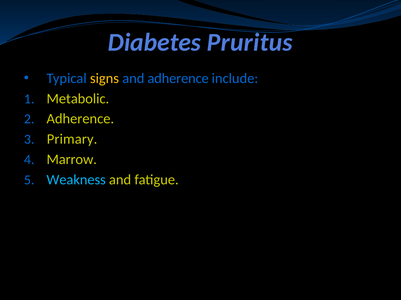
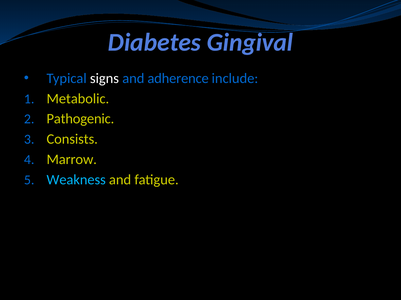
Pruritus: Pruritus -> Gingival (250, 42)
signs colour: yellow -> white (104, 79)
Adherence: Adherence -> Pathogenic (80, 119)
Primary: Primary -> Consists (72, 139)
